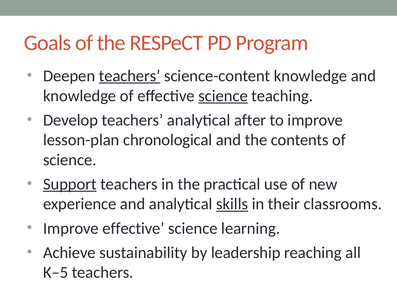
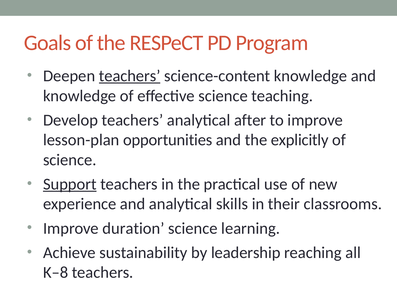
science underline: present -> none (223, 96)
chronological: chronological -> opportunities (168, 140)
contents: contents -> explicitly (300, 140)
skills underline: present -> none (232, 204)
Improve effective: effective -> duration (133, 228)
K–5: K–5 -> K–8 (56, 272)
